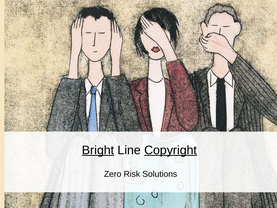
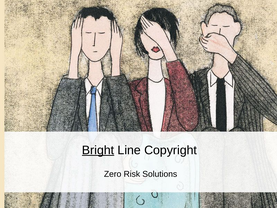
Copyright underline: present -> none (171, 150)
